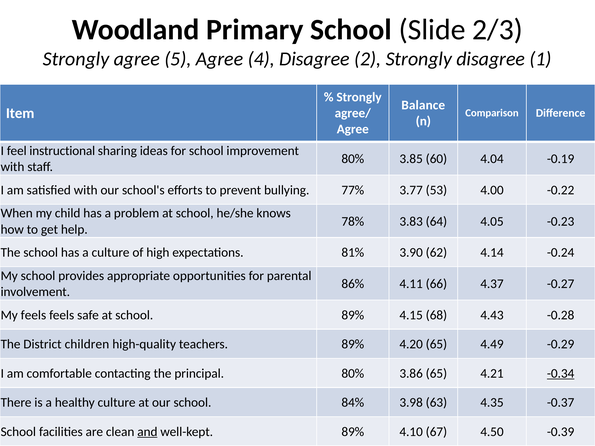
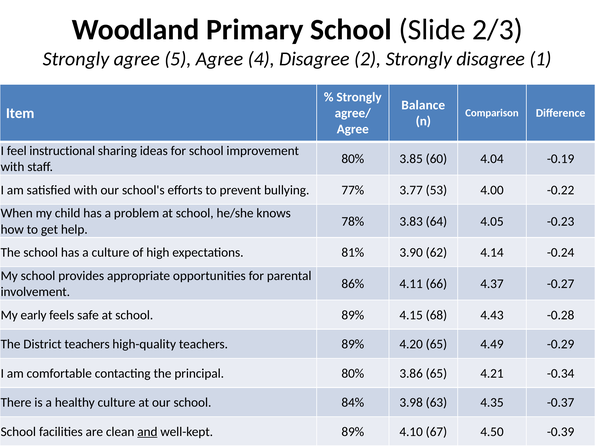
My feels: feels -> early (34, 315)
District children: children -> teachers (87, 344)
-0.34 underline: present -> none (561, 374)
